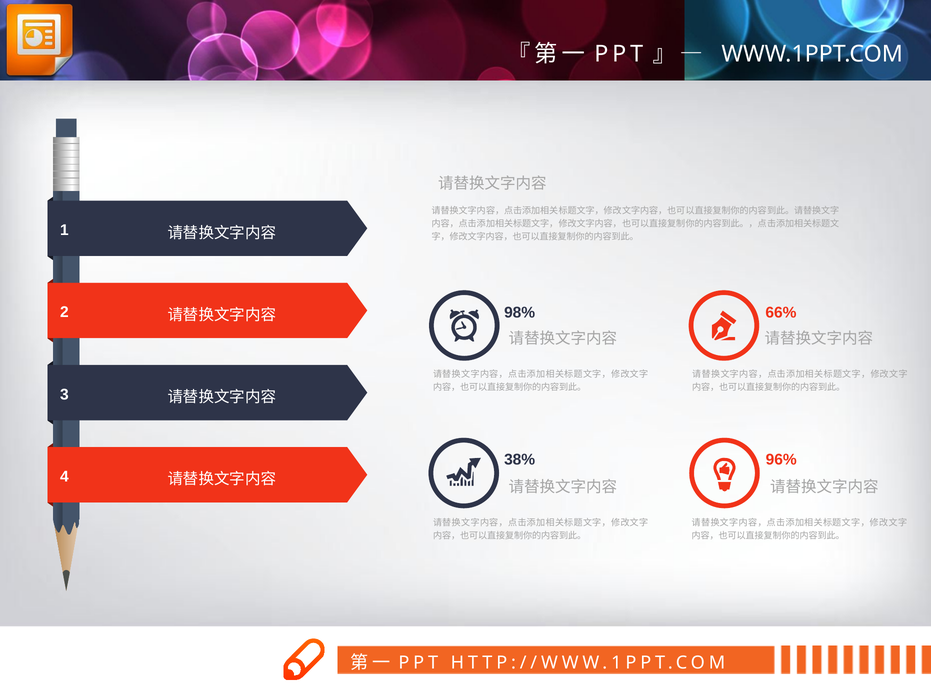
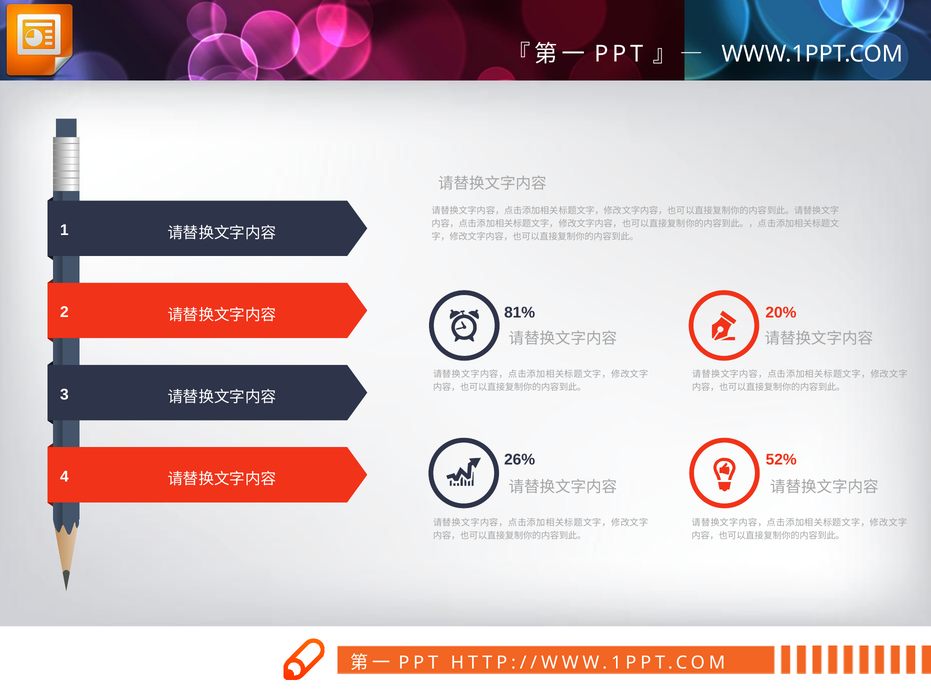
98%: 98% -> 81% (520, 313)
66%: 66% -> 20% (781, 313)
38%: 38% -> 26% (520, 460)
96%: 96% -> 52% (781, 460)
